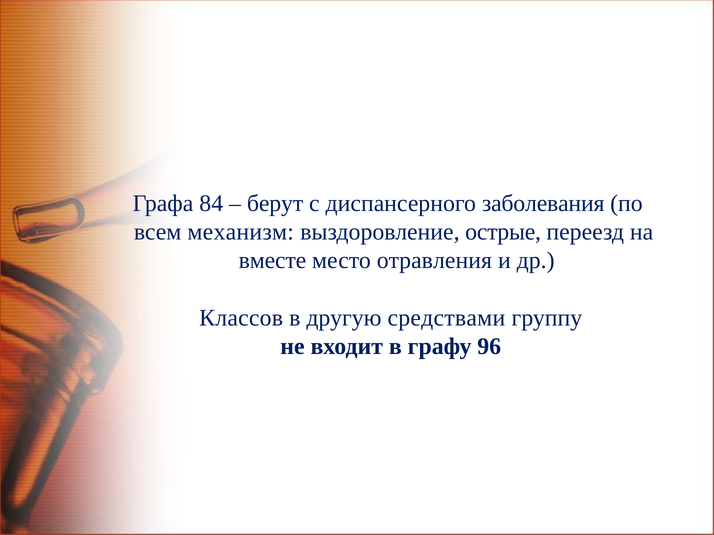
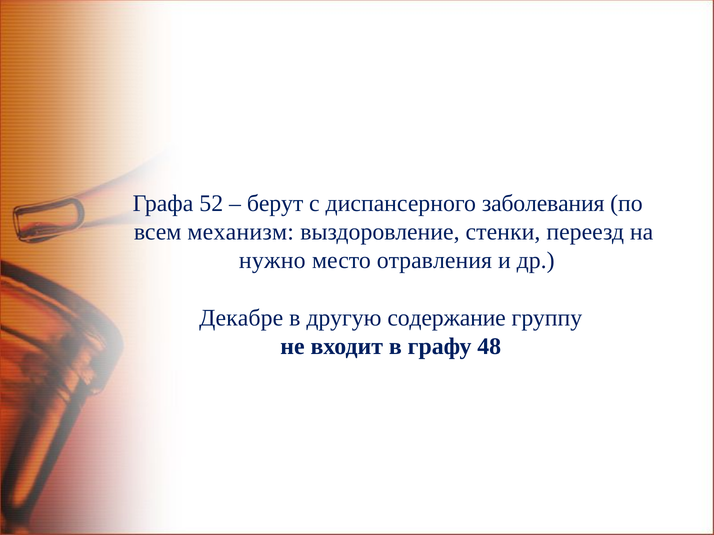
84: 84 -> 52 (211, 204)
острые: острые -> стенки (503, 232)
вместе: вместе -> нужно (272, 261)
Классов: Классов -> Декабре (241, 318)
средствами: средствами -> содержание (447, 318)
96: 96 -> 48 (489, 347)
